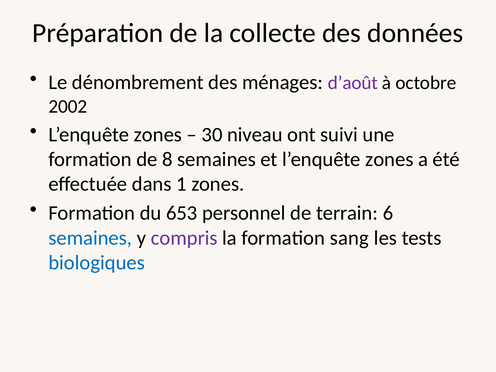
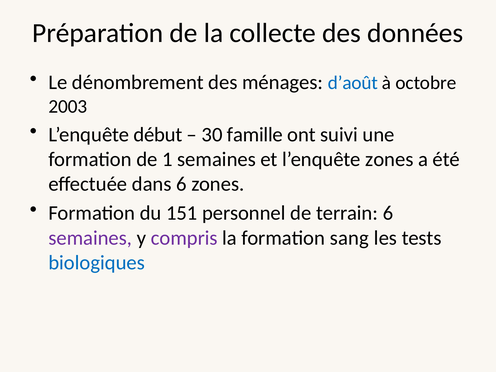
d’août colour: purple -> blue (353, 83)
2002: 2002 -> 2003 (68, 106)
zones: zones -> début (158, 135)
niveau: niveau -> famille (255, 135)
8: 8 -> 1 (167, 159)
dans 1: 1 -> 6 (181, 184)
653: 653 -> 151 (182, 213)
semaines colour: blue -> purple (90, 238)
